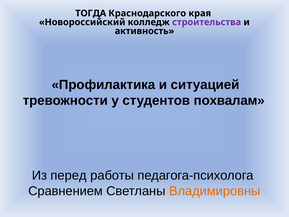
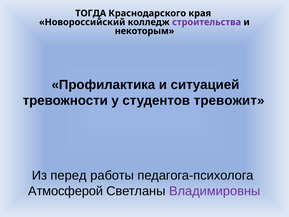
активность: активность -> некоторым (145, 31)
похвалам: похвалам -> тревожит (229, 100)
Сравнением: Сравнением -> Атмосферой (66, 191)
Владимировны colour: orange -> purple (215, 191)
